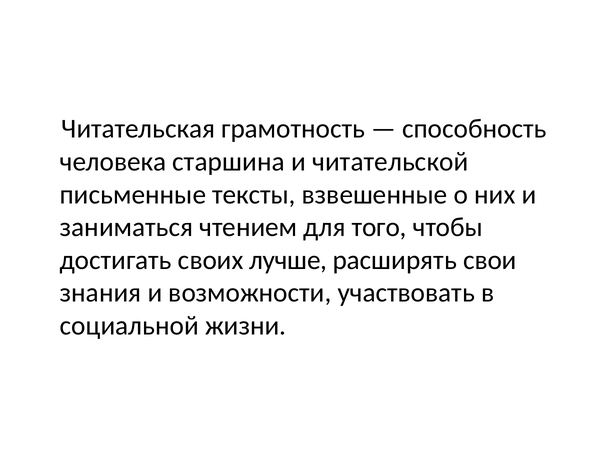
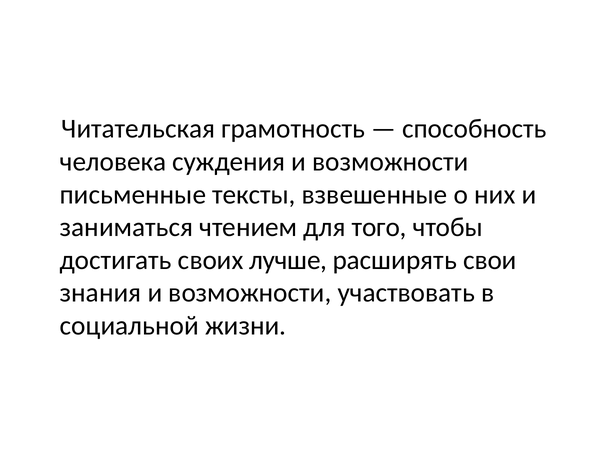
старшина: старшина -> суждения (229, 162)
читательской: читательской -> возможности (390, 162)
